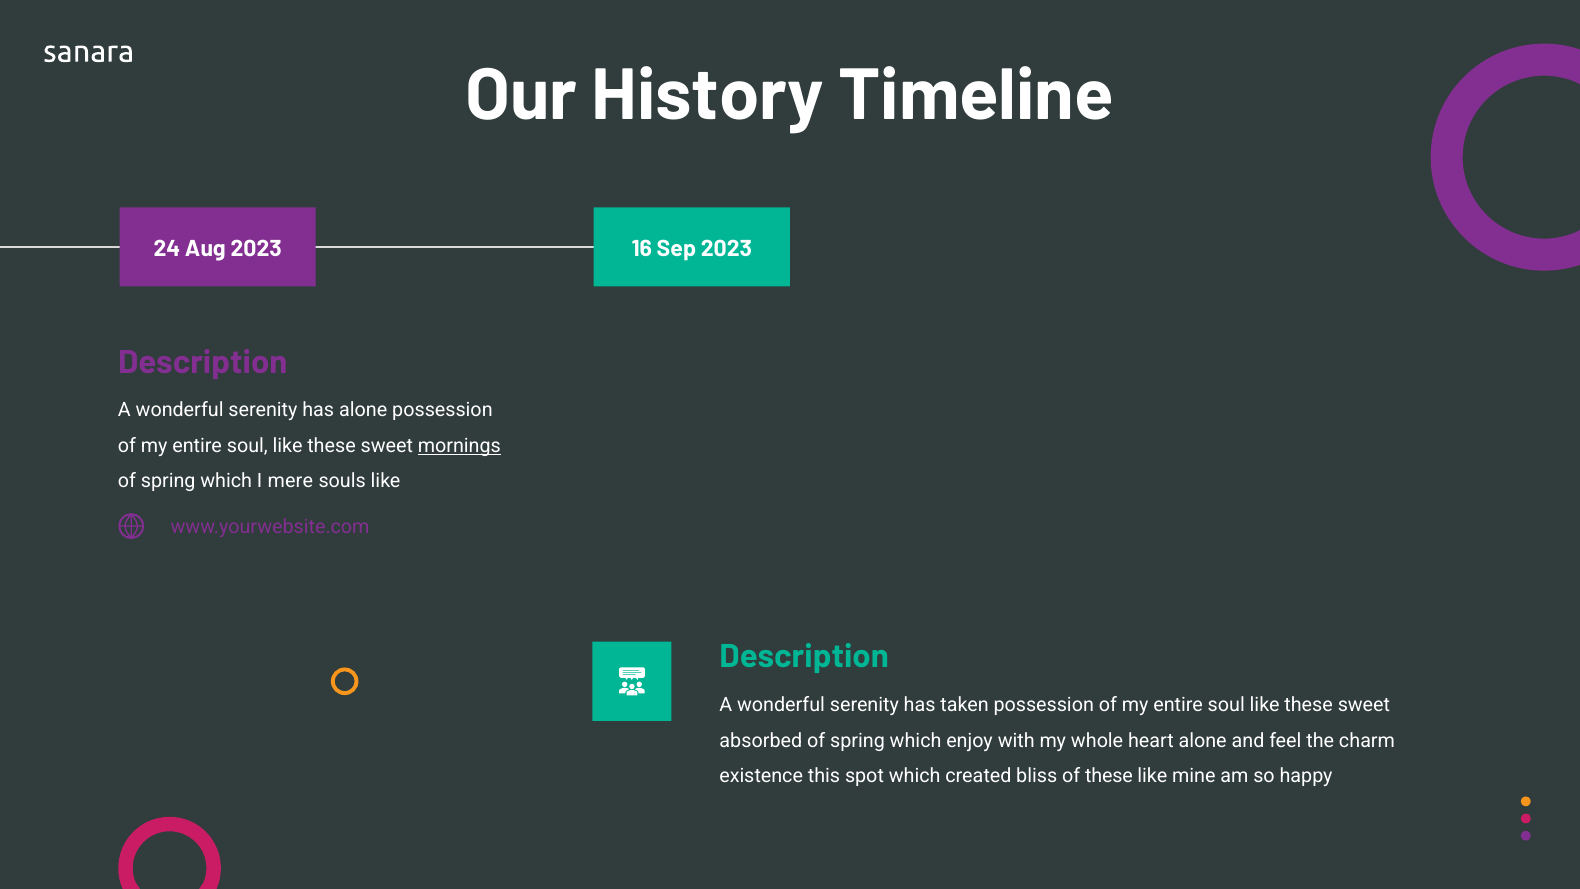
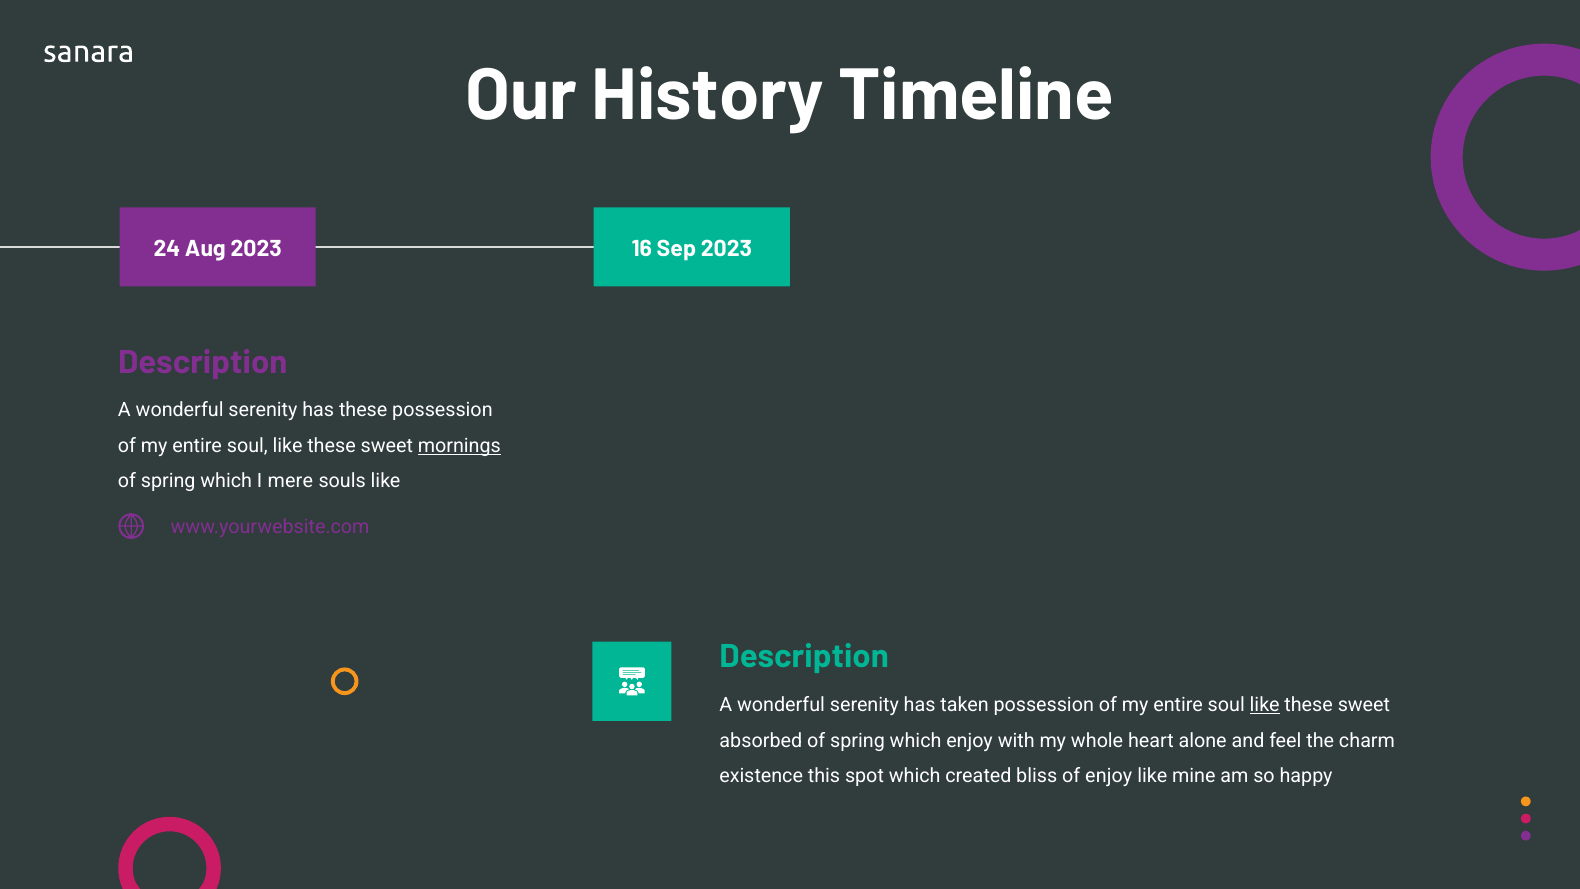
has alone: alone -> these (363, 410)
like underline: none -> present (1265, 705)
of these: these -> enjoy (1109, 776)
